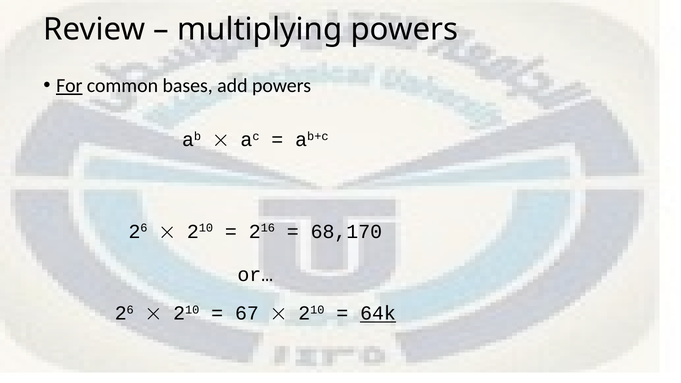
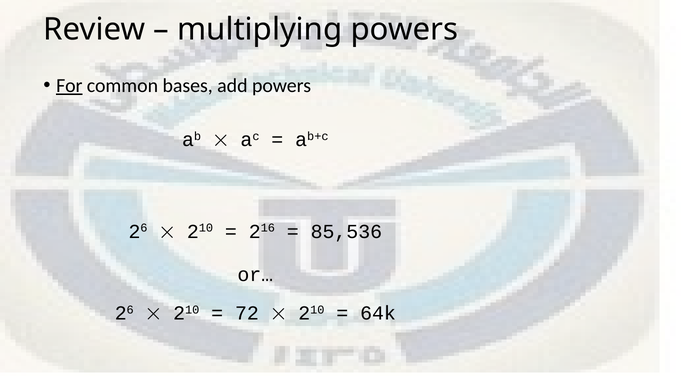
68,170: 68,170 -> 85,536 (346, 232)
67: 67 -> 72 (247, 313)
64k underline: present -> none (378, 313)
